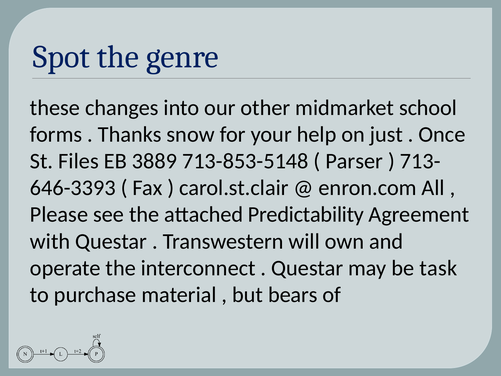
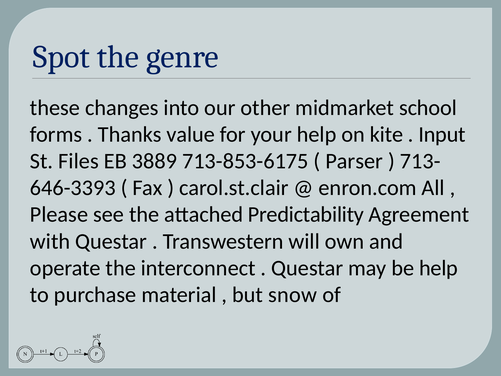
snow: snow -> value (191, 134)
just: just -> kite (387, 134)
Once: Once -> Input (442, 134)
713-853-5148: 713-853-5148 -> 713-853-6175 (245, 161)
be task: task -> help (439, 268)
bears: bears -> snow (293, 295)
